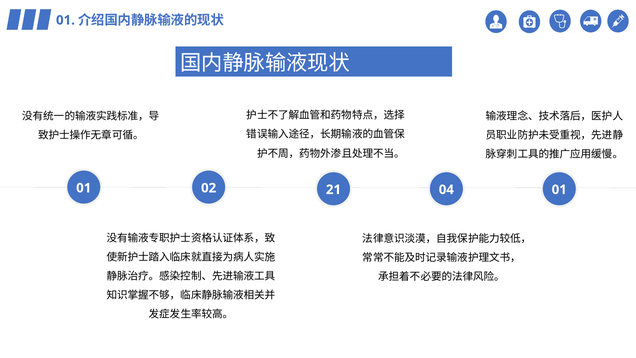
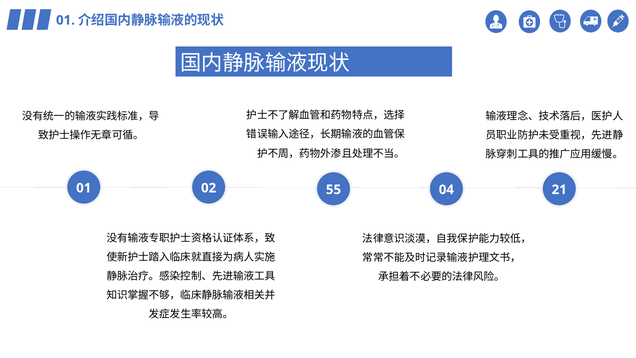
21: 21 -> 55 (333, 190)
04 01: 01 -> 21 (559, 190)
